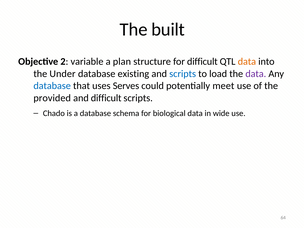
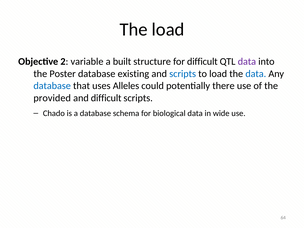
The built: built -> load (168, 29)
plan: plan -> built (122, 62)
data colour: orange -> purple (247, 62)
Under: Under -> Poster (63, 74)
data colour: purple -> blue (256, 74)
Serves: Serves -> Alleles (126, 86)
meet: meet -> there (223, 86)
